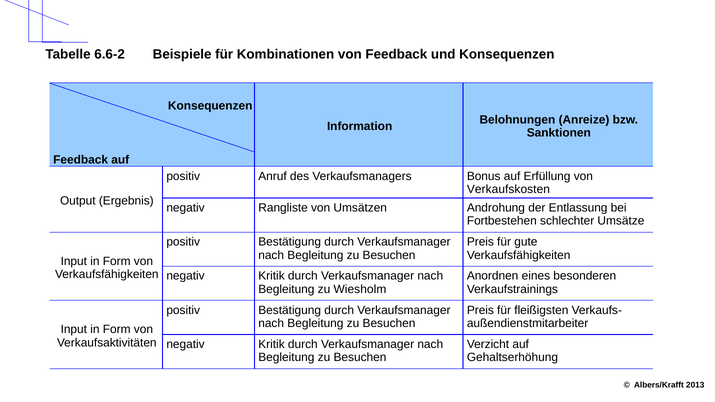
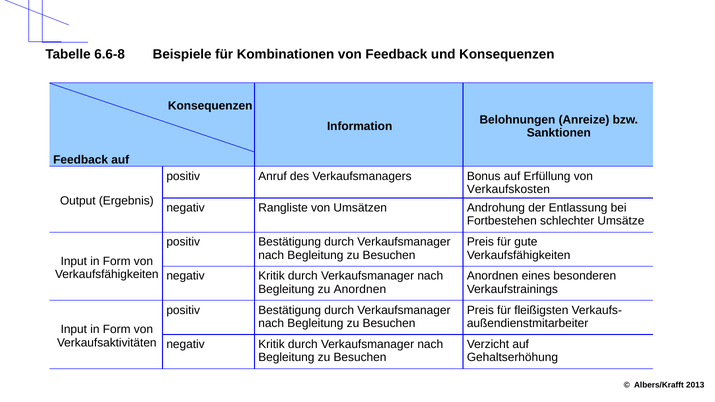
6.6-2: 6.6-2 -> 6.6-8 (110, 54)
zu Wiesholm: Wiesholm -> Anordnen (360, 289)
